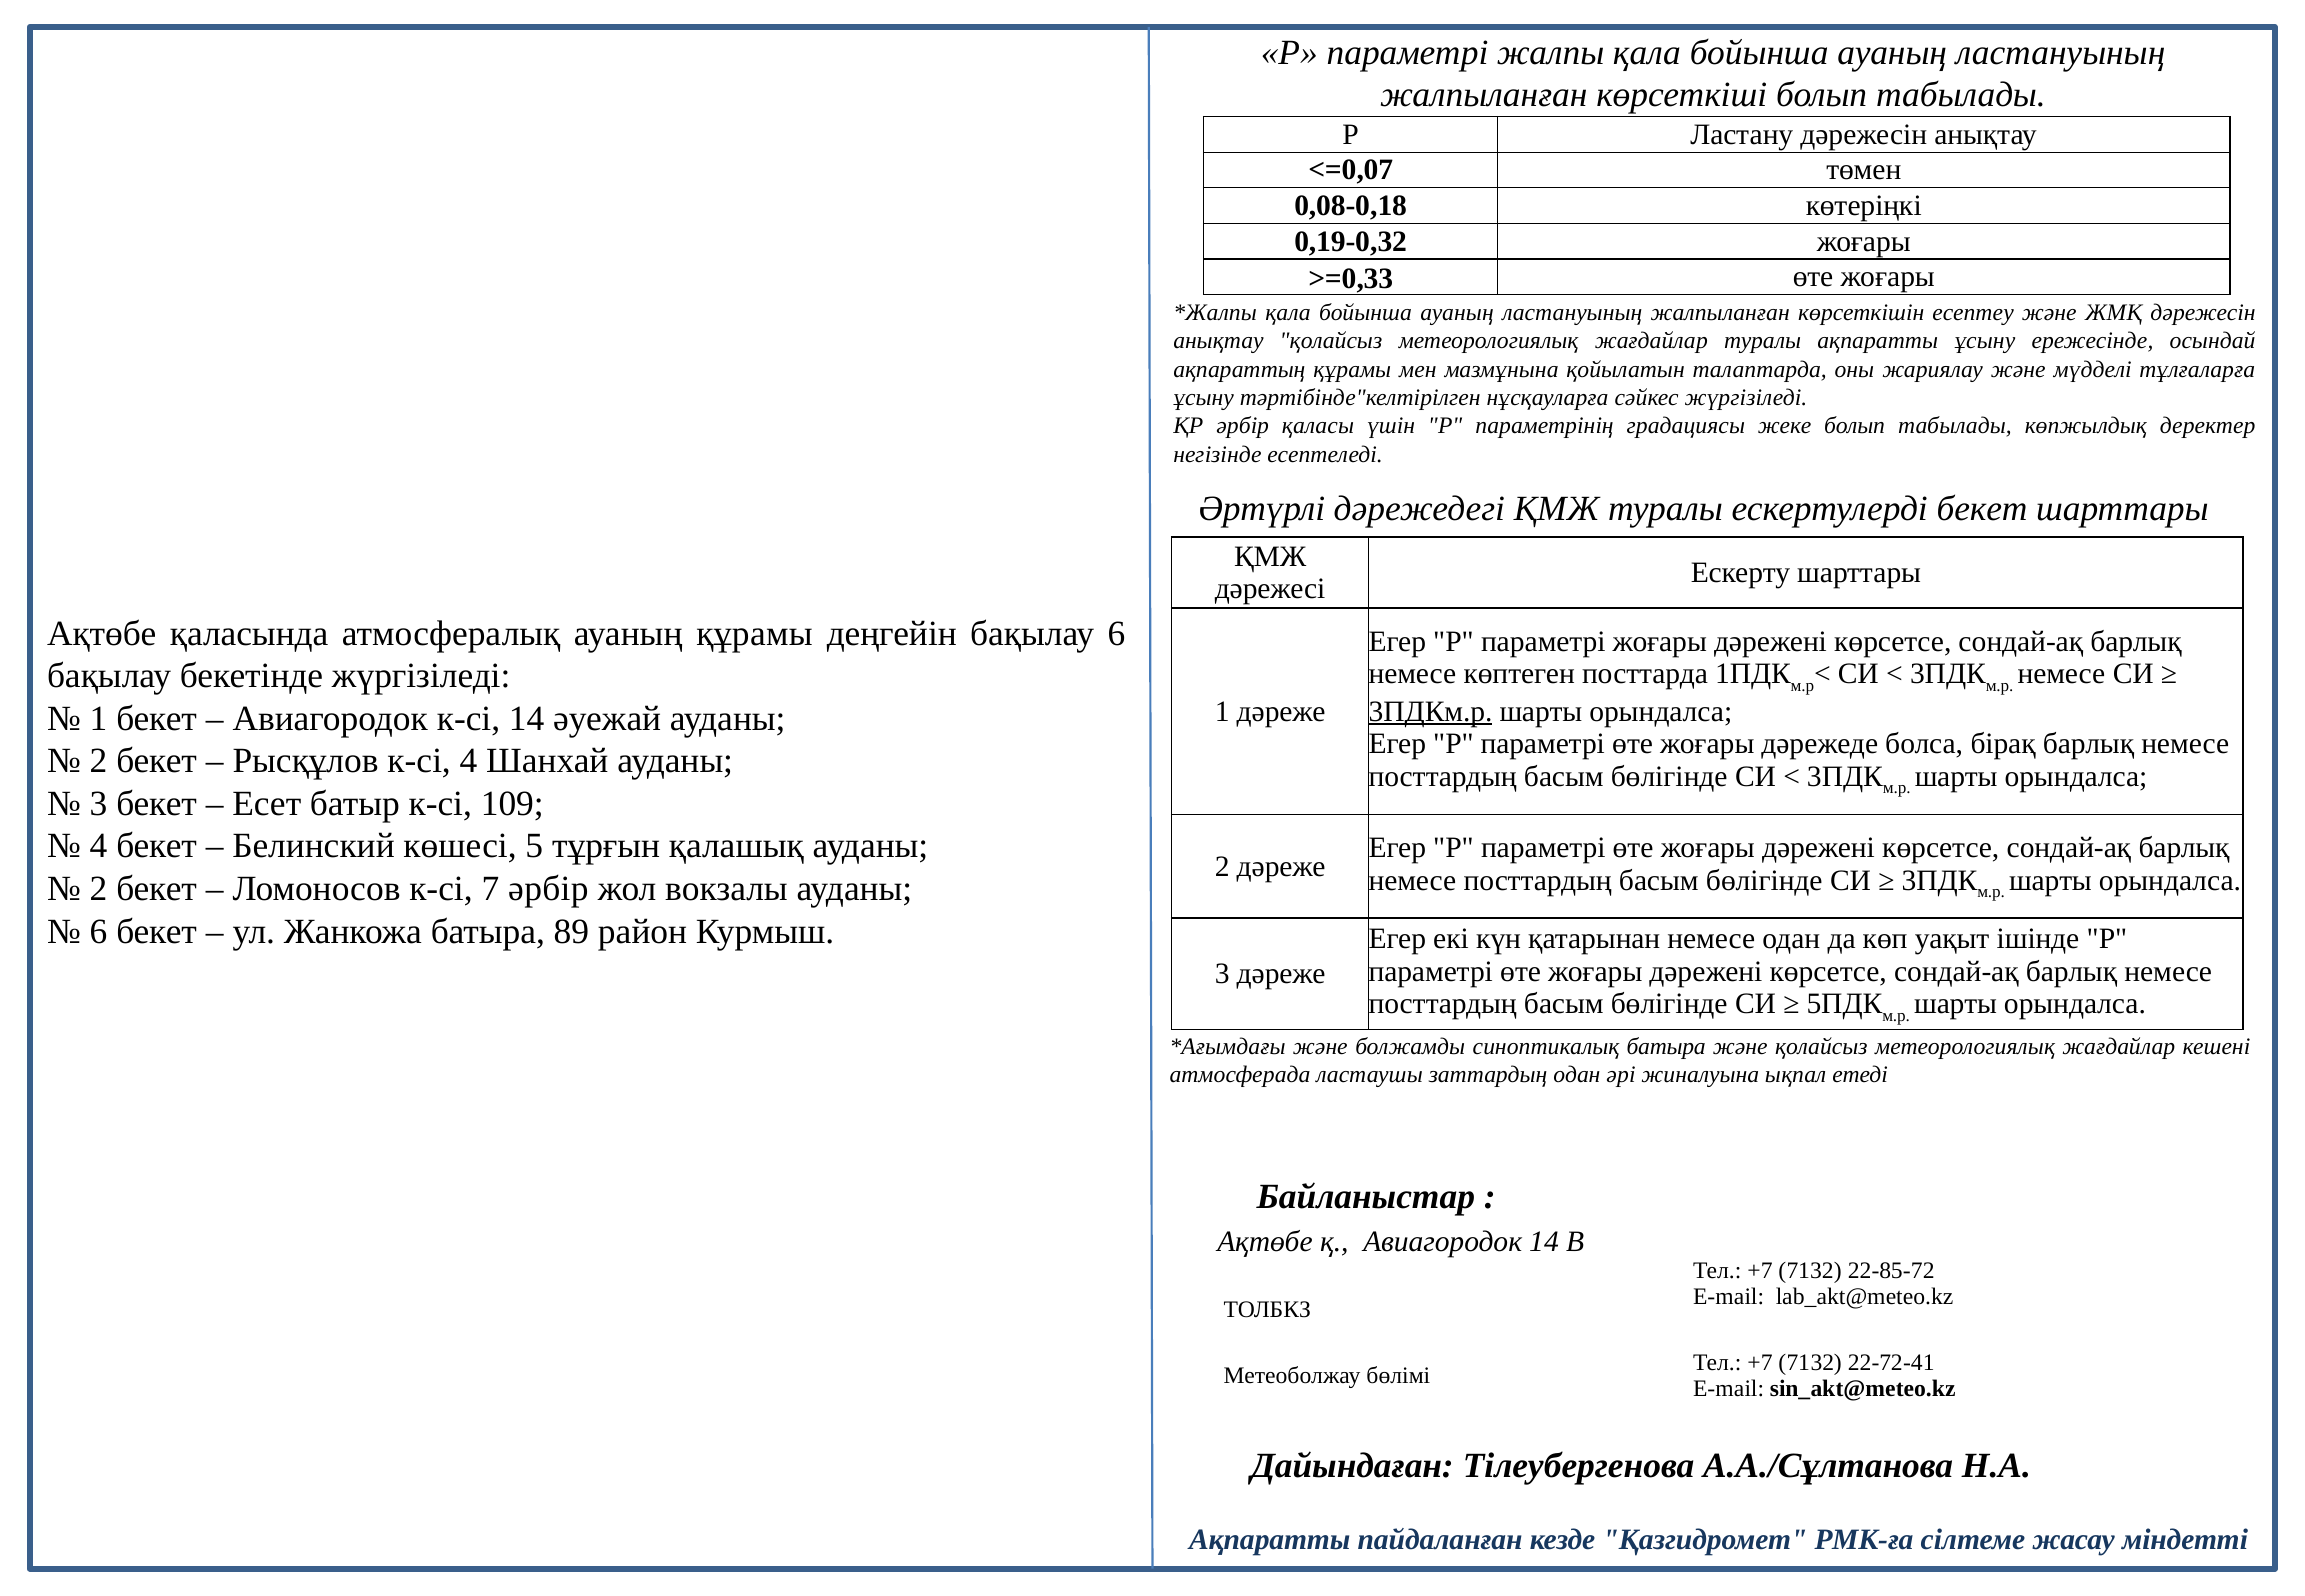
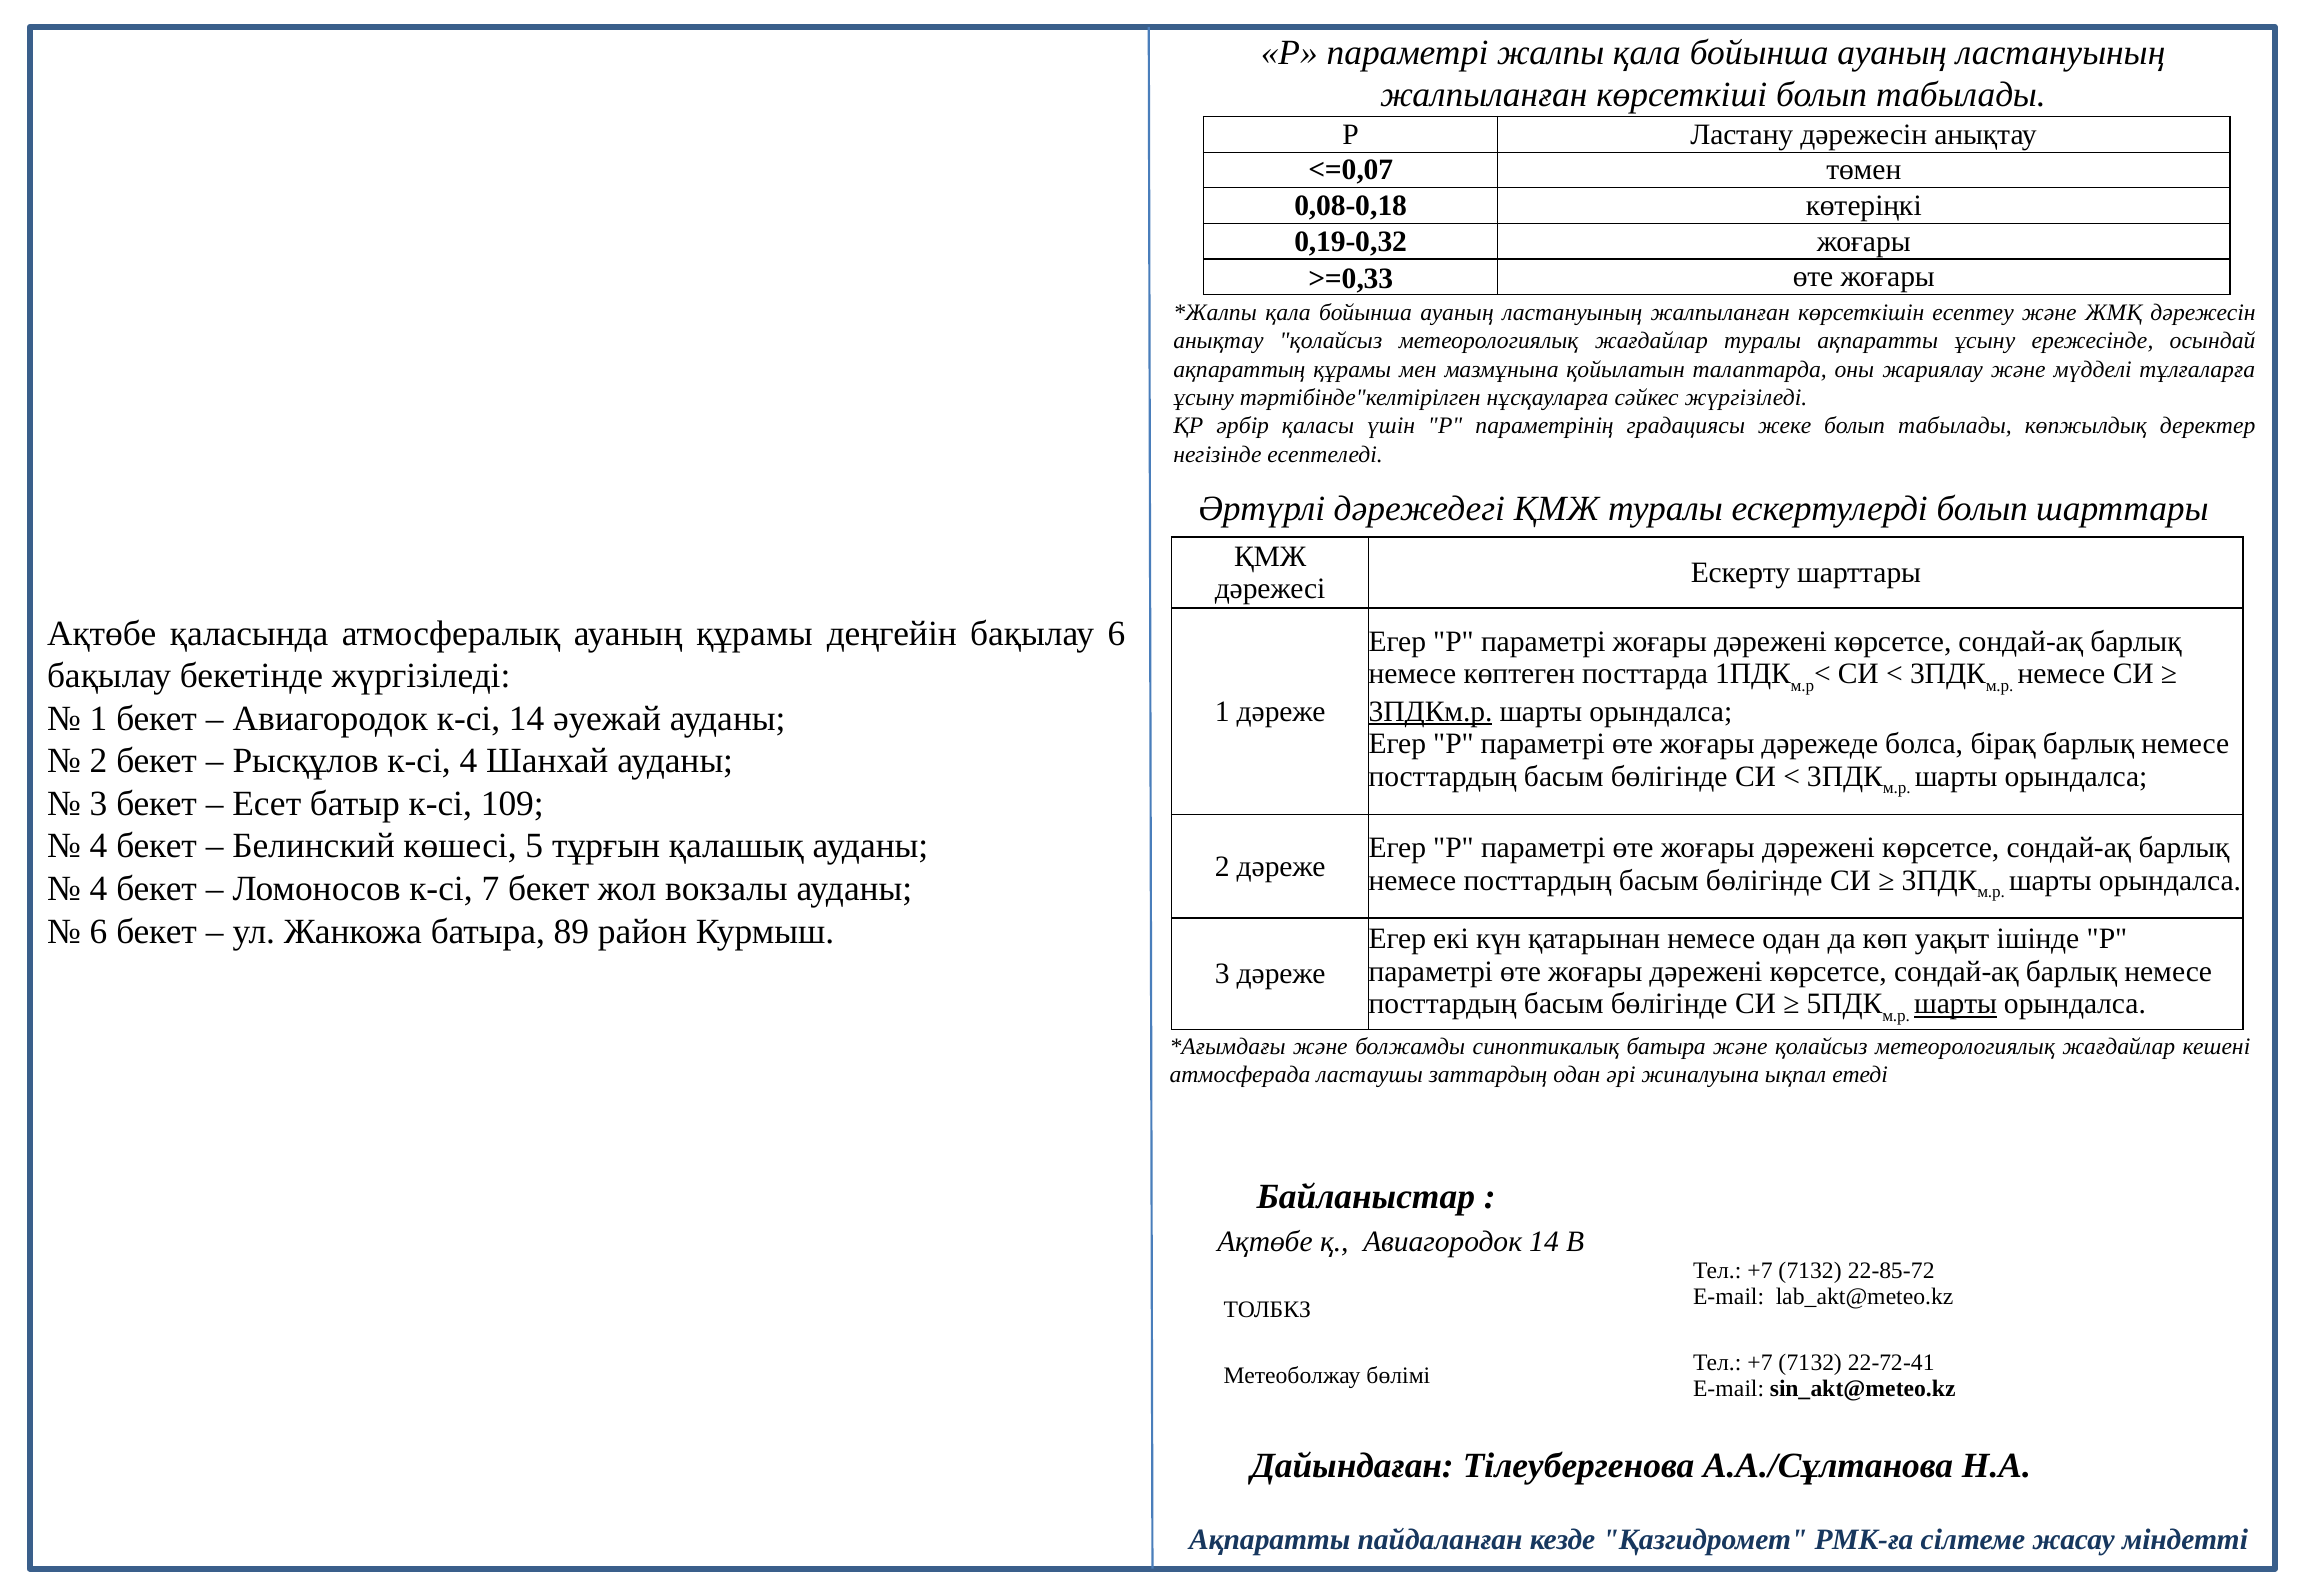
ескертулерді бекет: бекет -> болып (1982, 509)
2: 2 -> 4 (99, 889)
7 әрбір: әрбір -> бекет (549, 889)
шарты underline: none -> present (1956, 1004)
